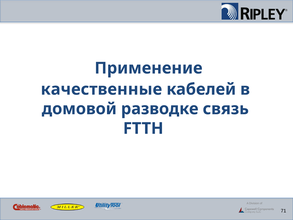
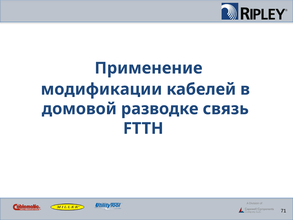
качественные: качественные -> модификации (101, 89)
